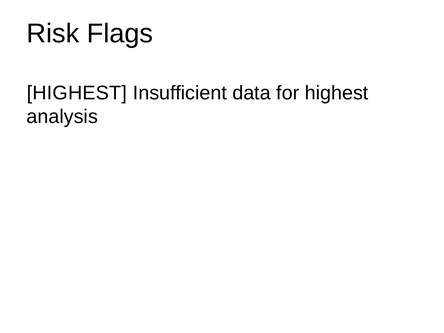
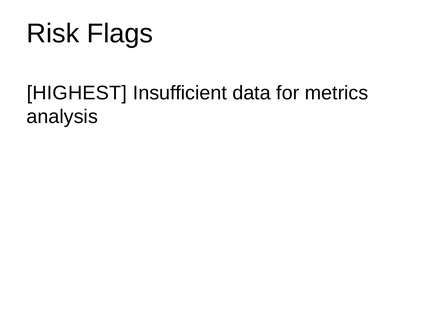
for highest: highest -> metrics (337, 93)
